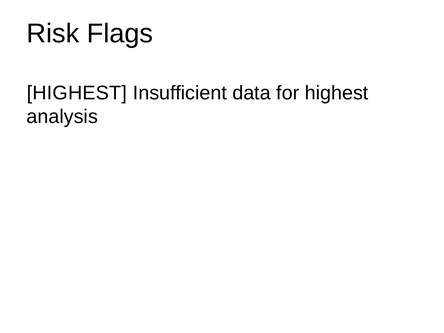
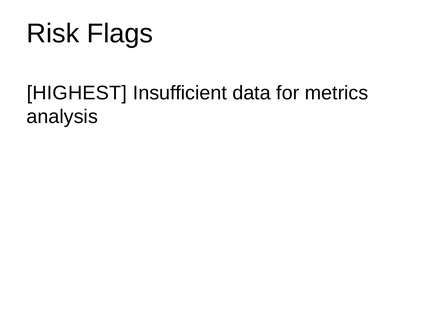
for highest: highest -> metrics (337, 93)
